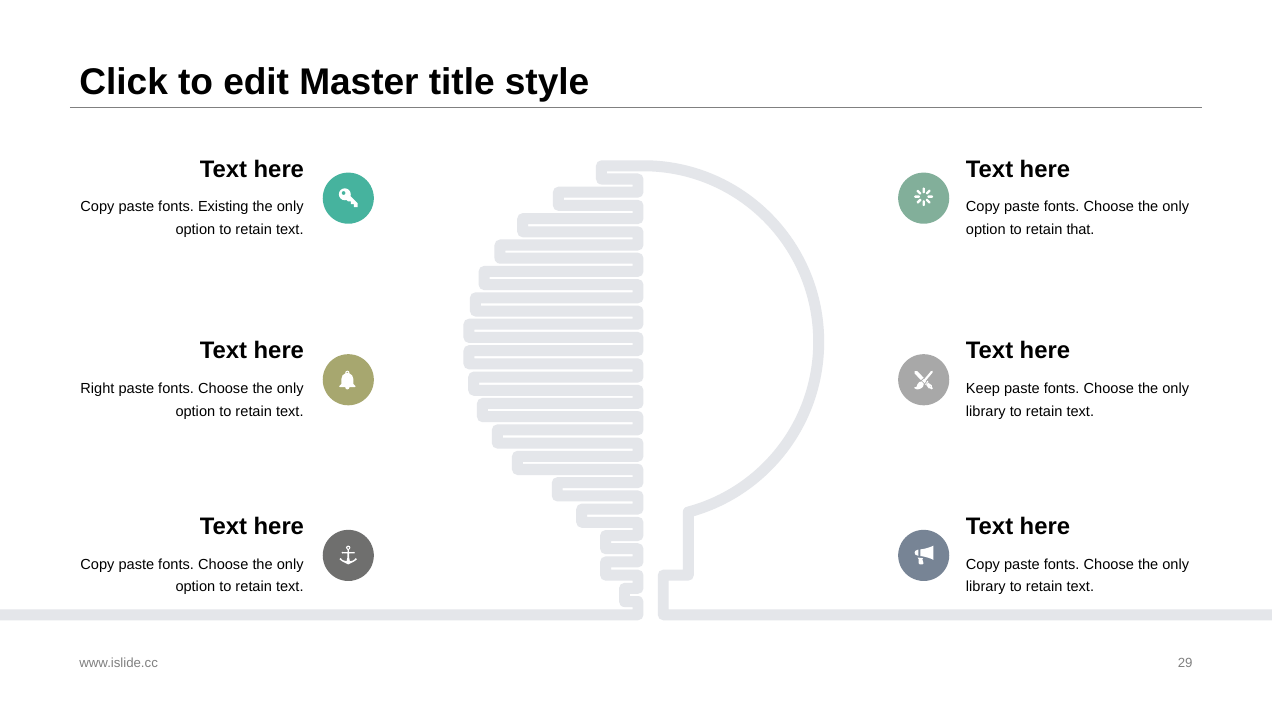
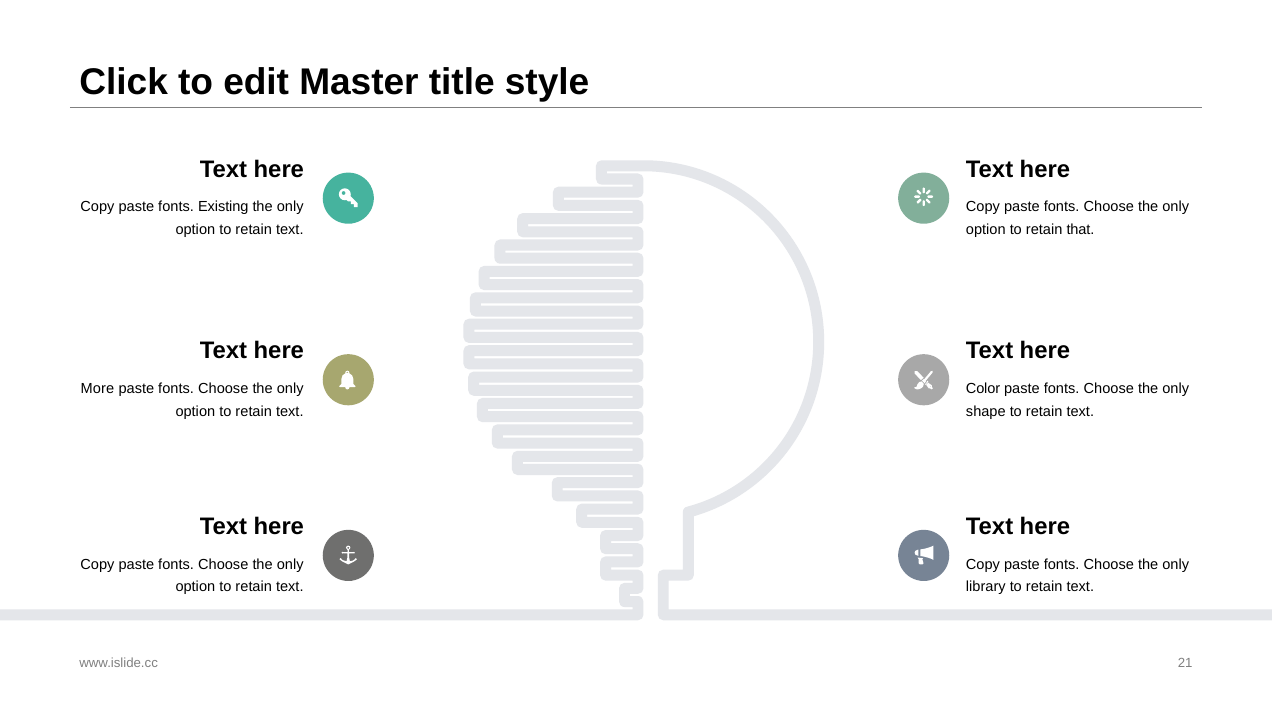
Right: Right -> More (97, 388)
Keep: Keep -> Color (983, 388)
library: library -> shape (986, 411)
29: 29 -> 21 (1185, 663)
